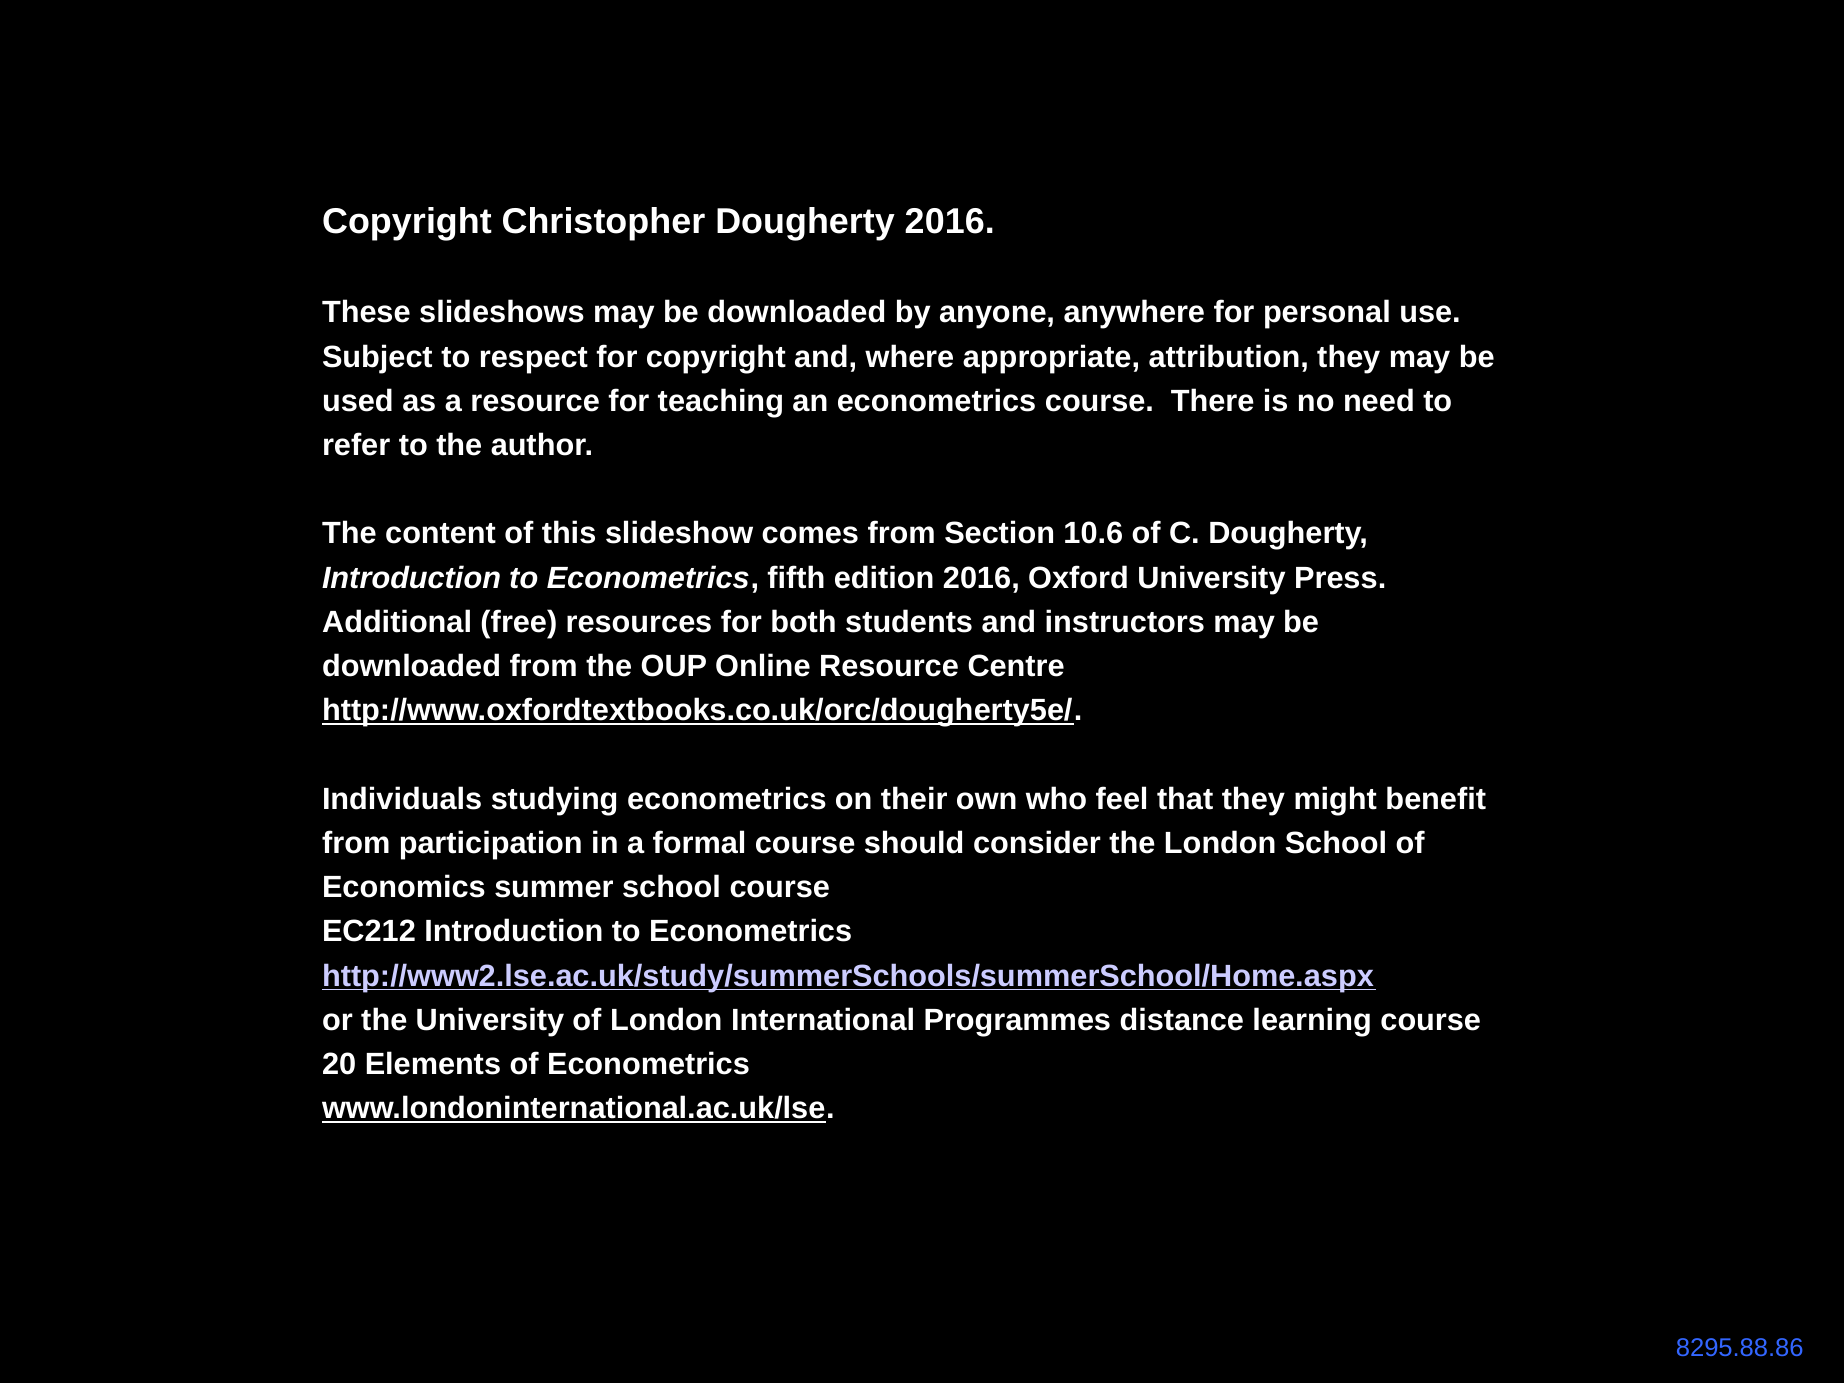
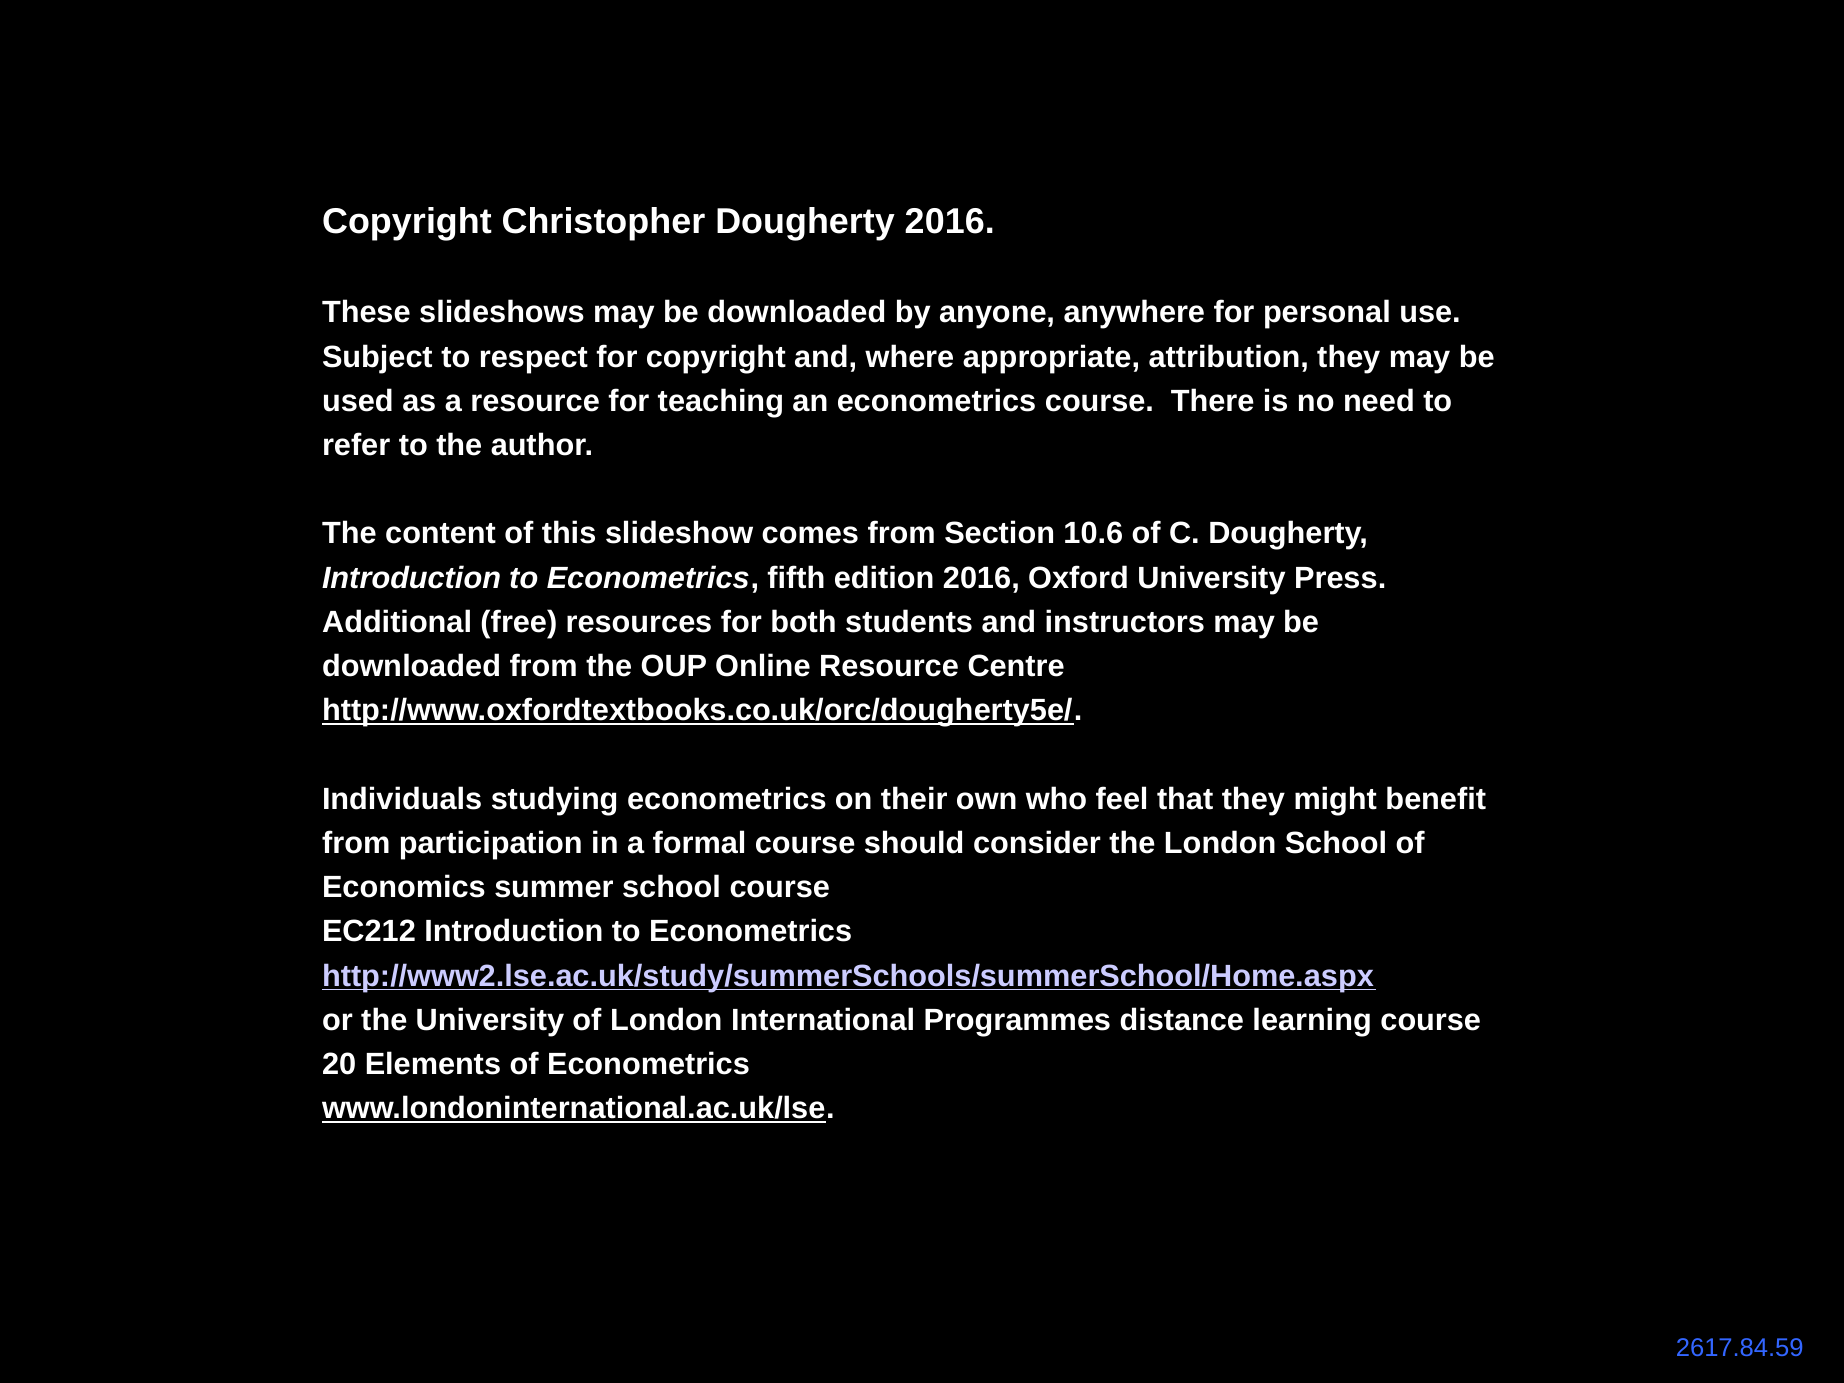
8295.88.86: 8295.88.86 -> 2617.84.59 (1740, 1348)
